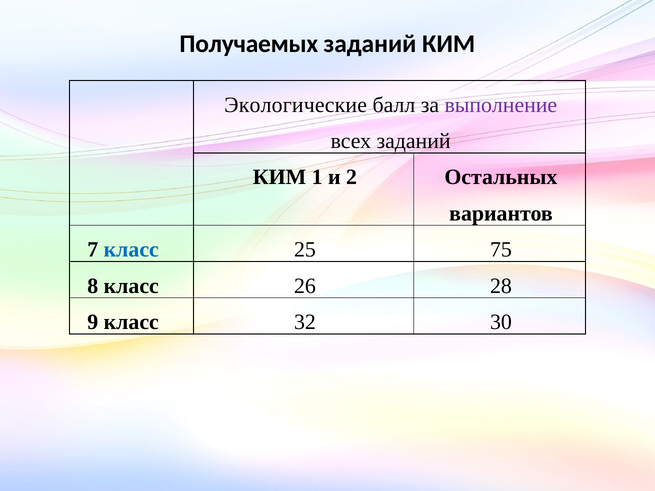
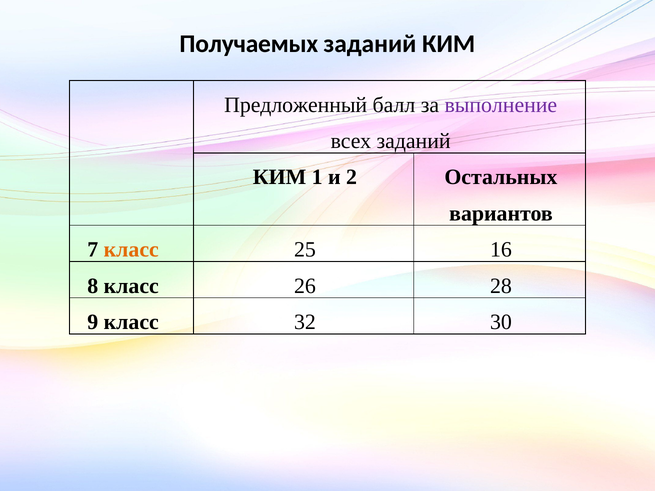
Экологические: Экологические -> Предложенный (296, 105)
класс colour: blue -> orange (131, 250)
75: 75 -> 16 (501, 250)
